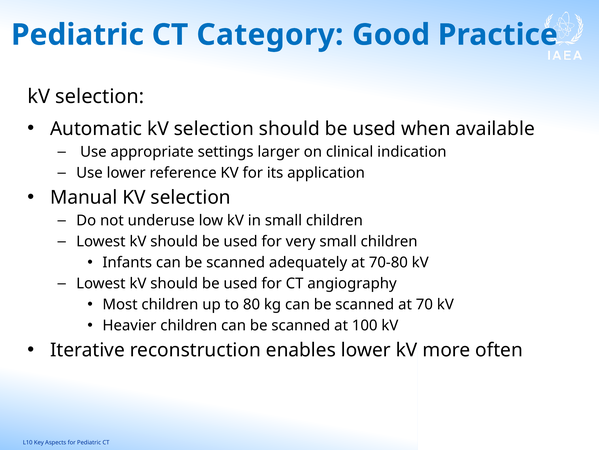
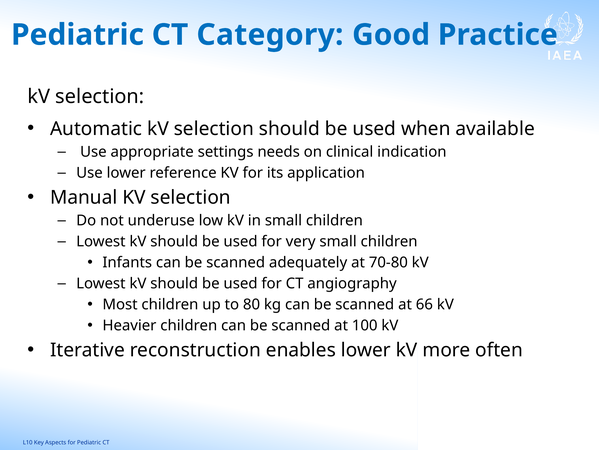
larger: larger -> needs (279, 152)
70: 70 -> 66 (424, 304)
